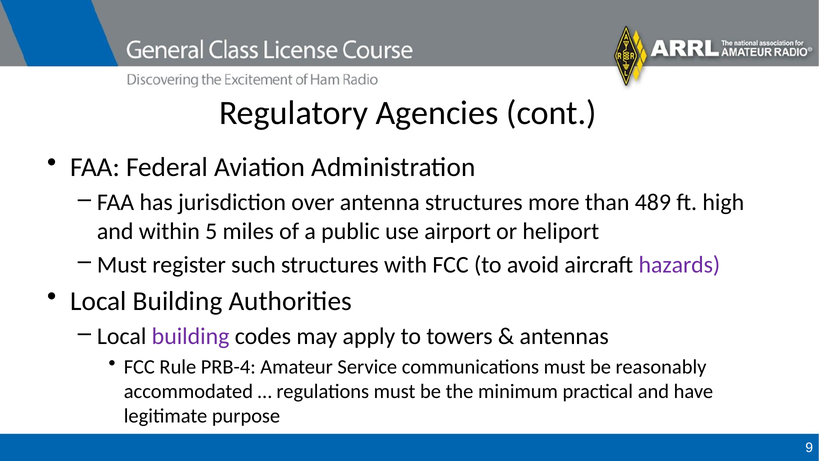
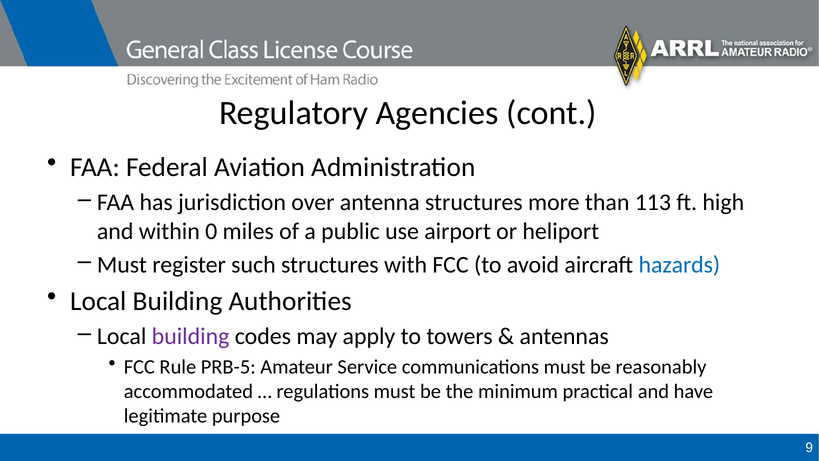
489: 489 -> 113 (653, 202)
5: 5 -> 0 (211, 231)
hazards colour: purple -> blue (679, 265)
PRB-4: PRB-4 -> PRB-5 (228, 367)
